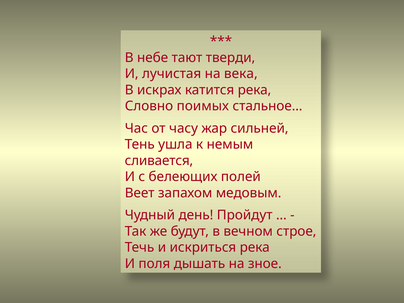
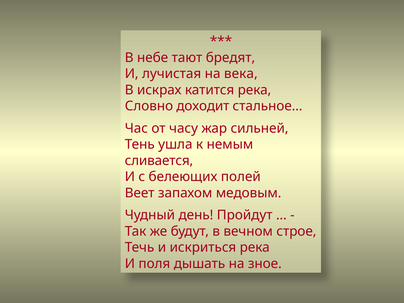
тверди: тверди -> бредят (230, 58)
поимых: поимых -> доходит (203, 106)
